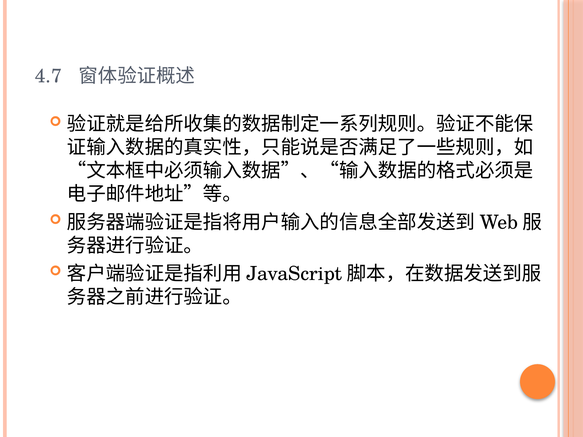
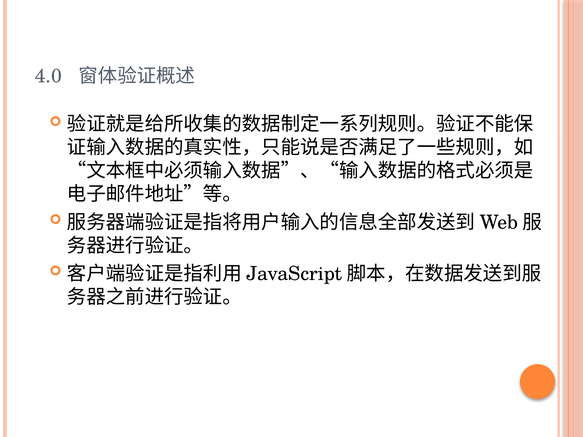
4.7: 4.7 -> 4.0 (48, 76)
